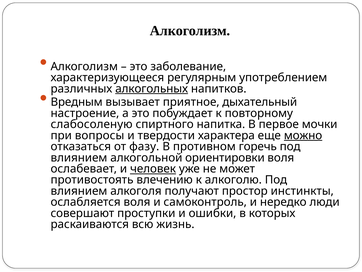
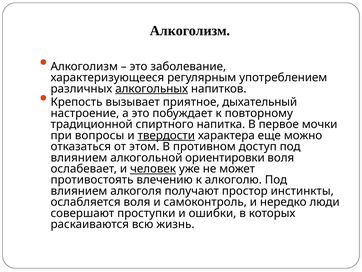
Вредным: Вредным -> Крепость (77, 102)
слабосоленую: слабосоленую -> традиционной (92, 124)
твердости underline: none -> present (166, 135)
можно underline: present -> none (303, 135)
фазу: фазу -> этом (144, 146)
горечь: горечь -> доступ (258, 146)
